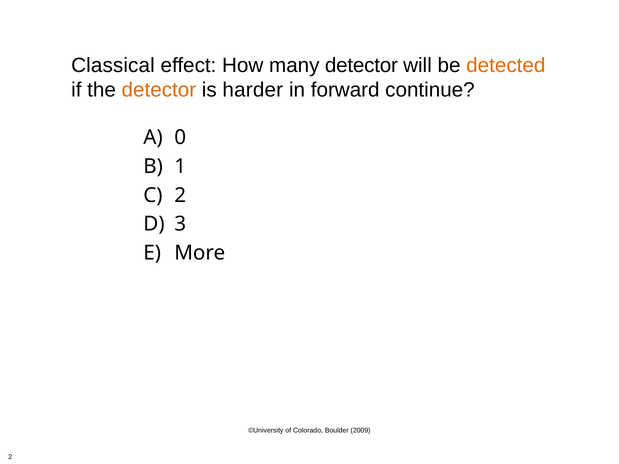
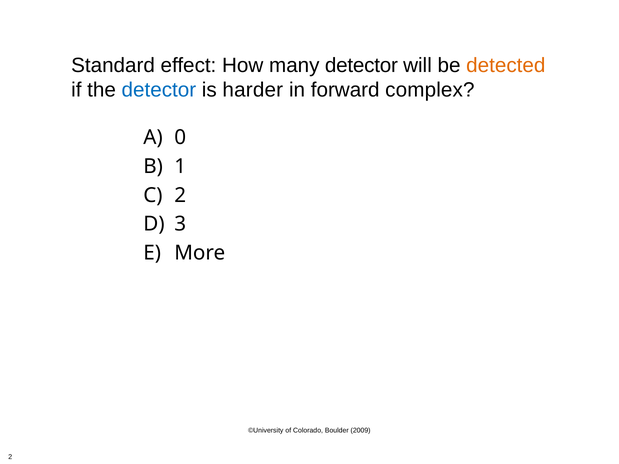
Classical: Classical -> Standard (113, 65)
detector colour: orange -> blue (159, 90)
continue: continue -> complex (430, 90)
